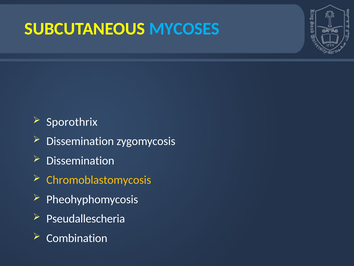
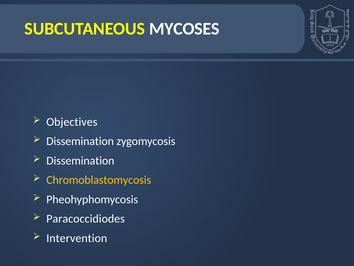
MYCOSES colour: light blue -> white (184, 29)
Sporothrix: Sporothrix -> Objectives (72, 122)
Pseudallescheria: Pseudallescheria -> Paracoccidiodes (86, 218)
Combination: Combination -> Intervention (77, 238)
